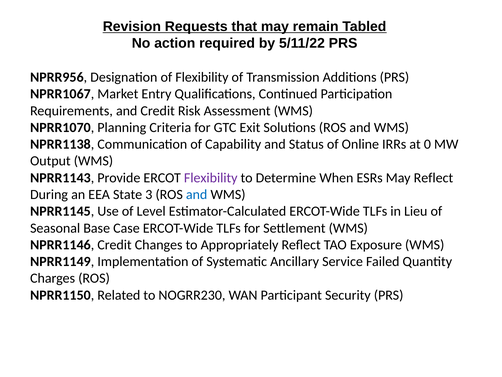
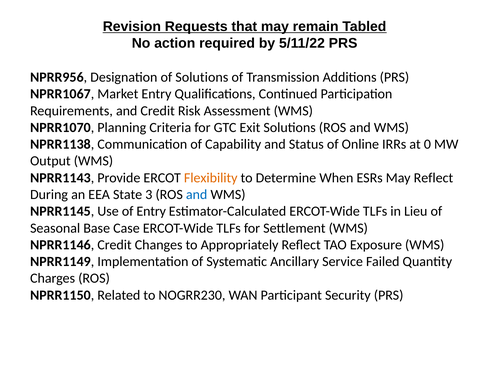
of Flexibility: Flexibility -> Solutions (202, 77)
Flexibility colour: purple -> orange (211, 178)
of Level: Level -> Entry (151, 211)
